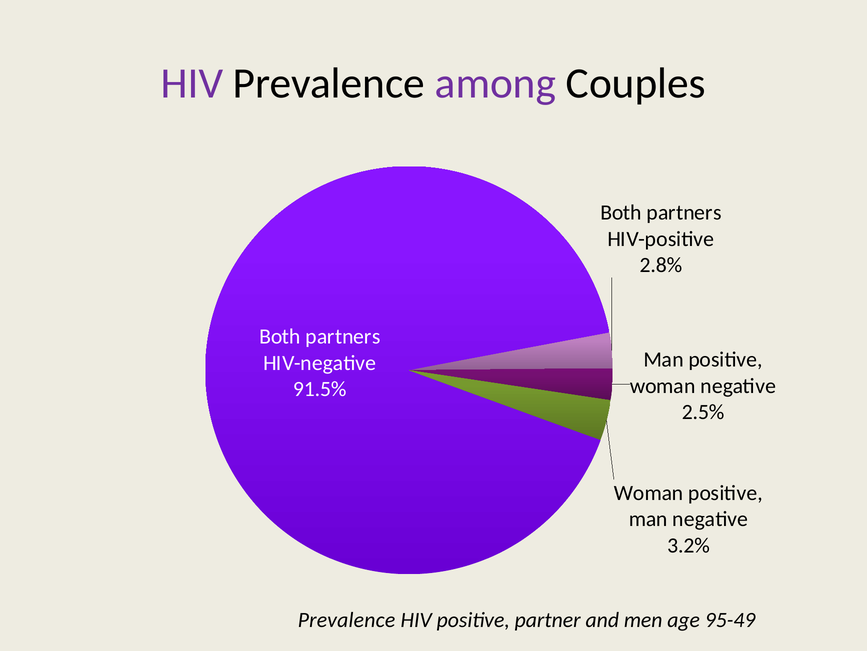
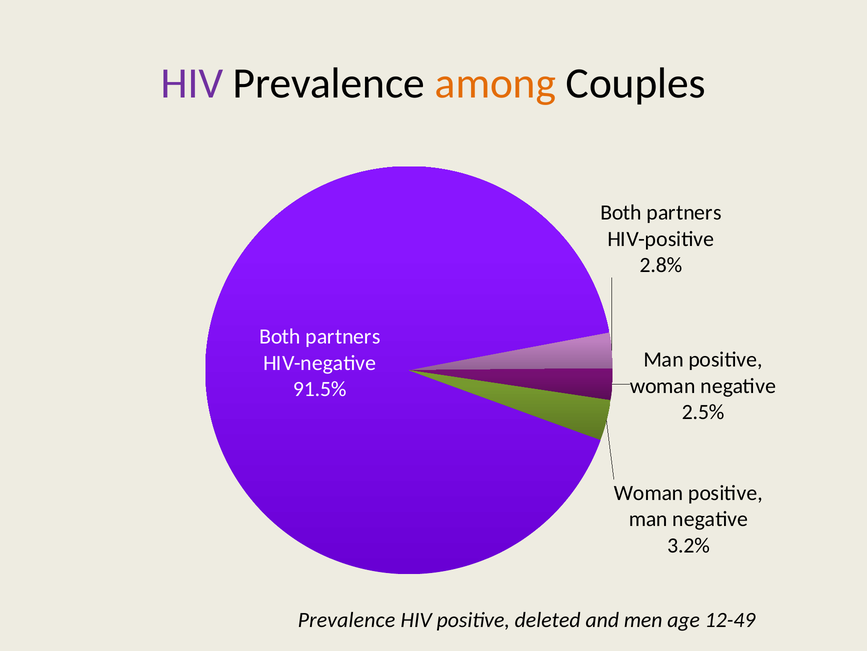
among colour: purple -> orange (495, 83)
partner: partner -> deleted (548, 620)
95-49: 95-49 -> 12-49 (730, 620)
